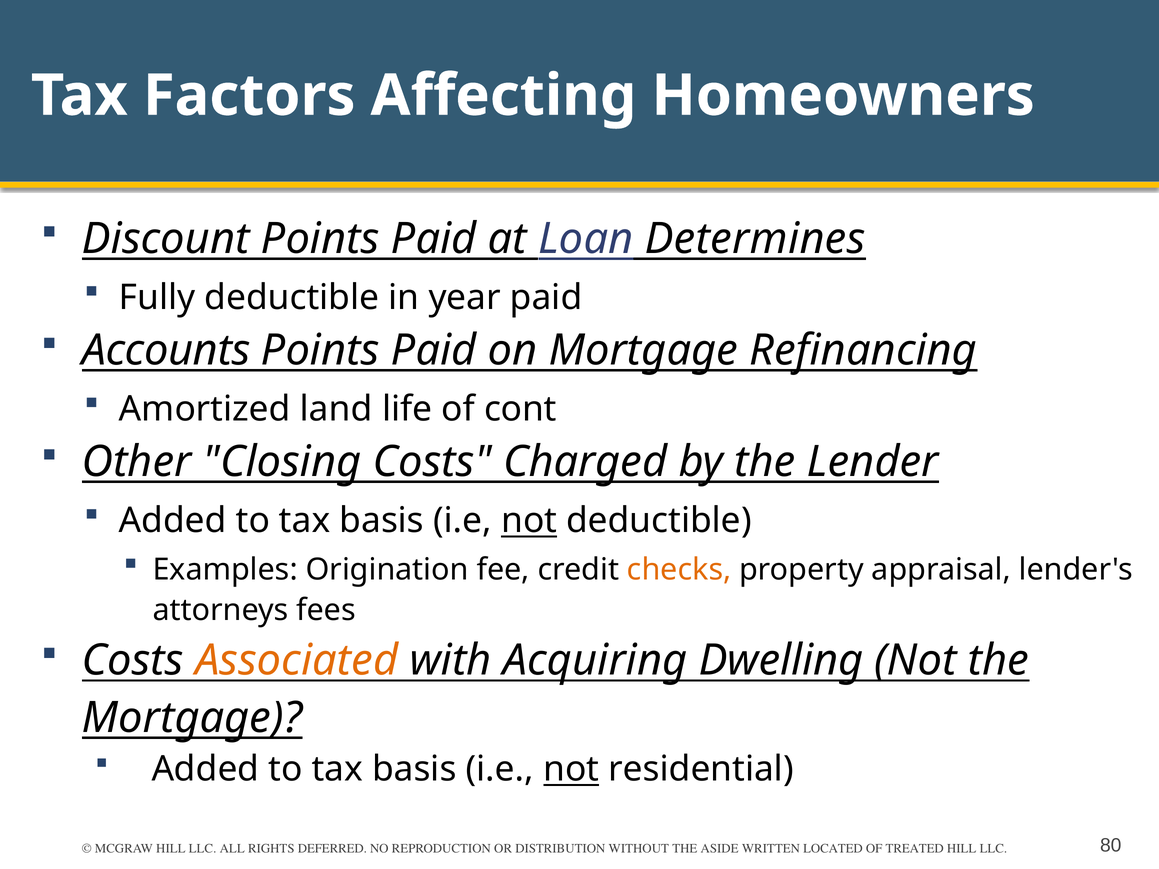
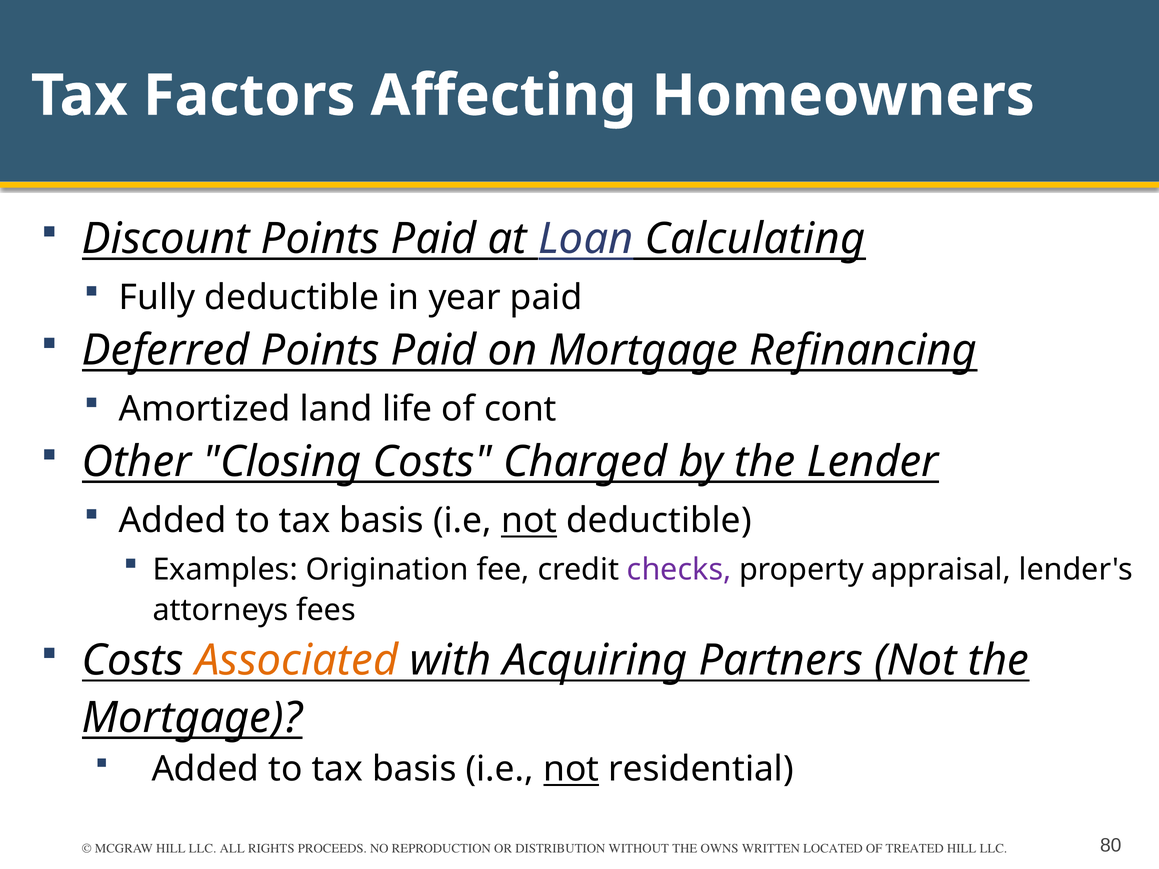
Determines: Determines -> Calculating (755, 239)
Accounts: Accounts -> Deferred (166, 351)
checks colour: orange -> purple (679, 570)
Dwelling: Dwelling -> Partners (781, 661)
DEFERRED: DEFERRED -> PROCEEDS (332, 849)
ASIDE: ASIDE -> OWNS (720, 849)
